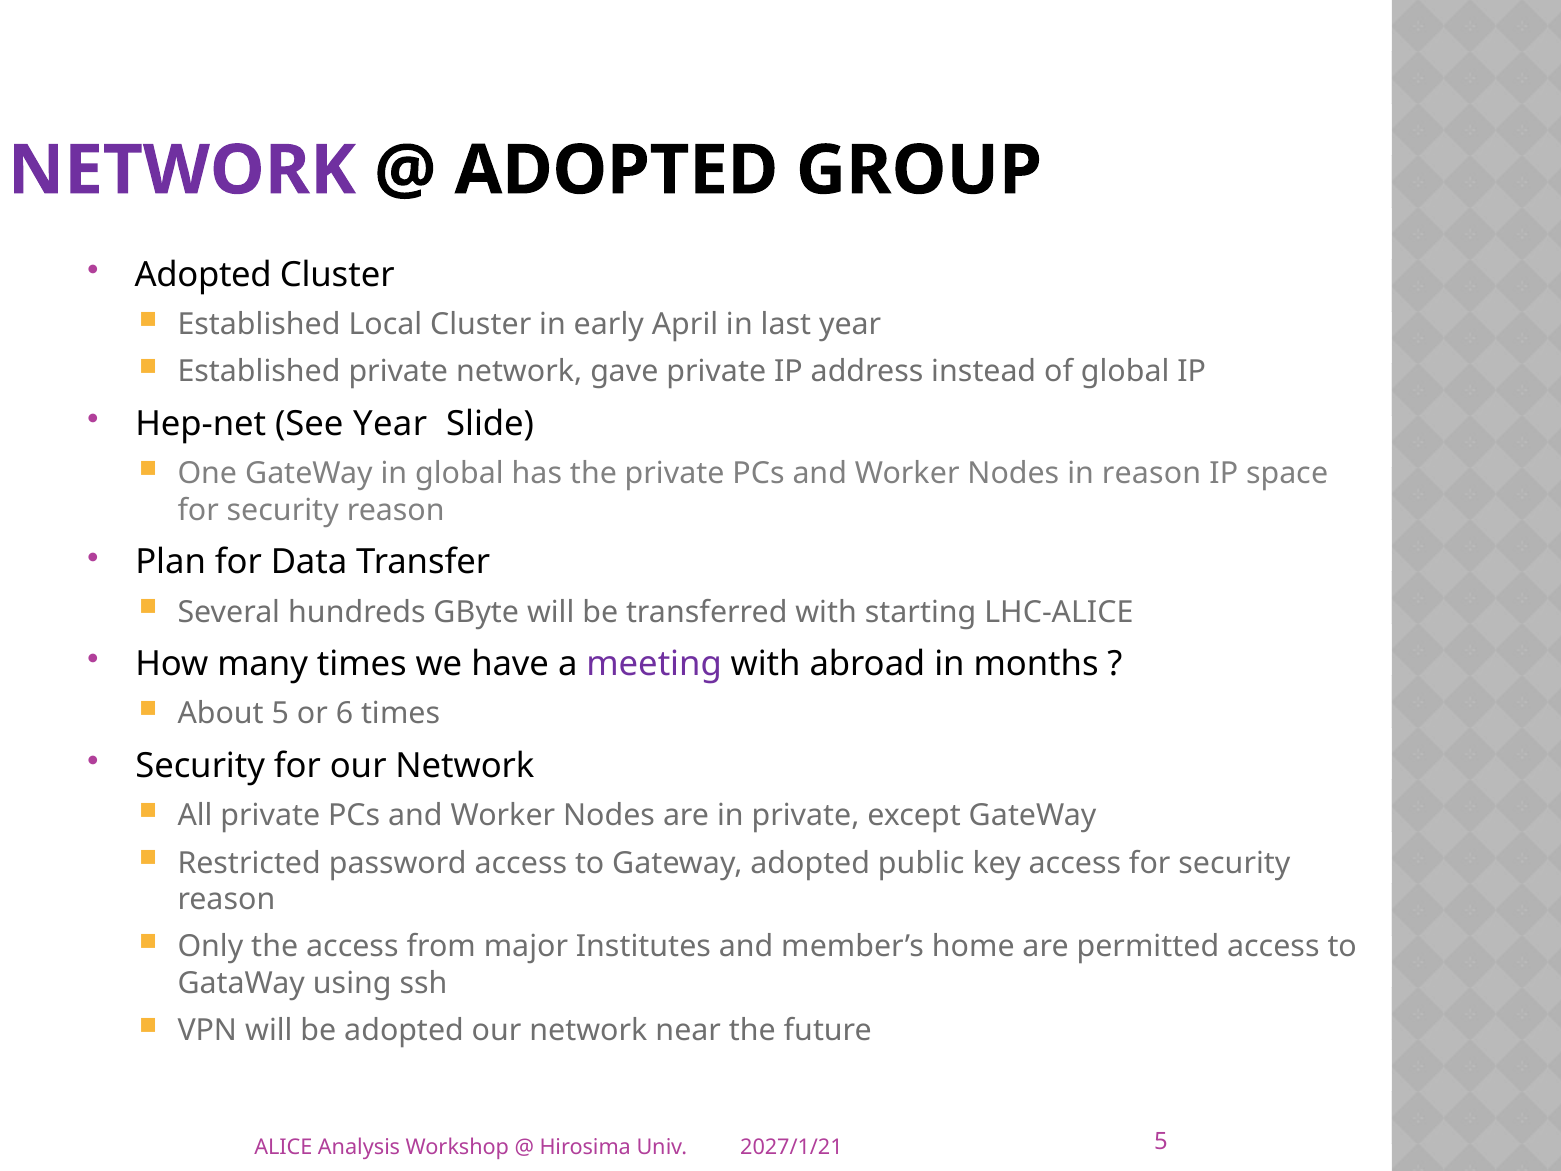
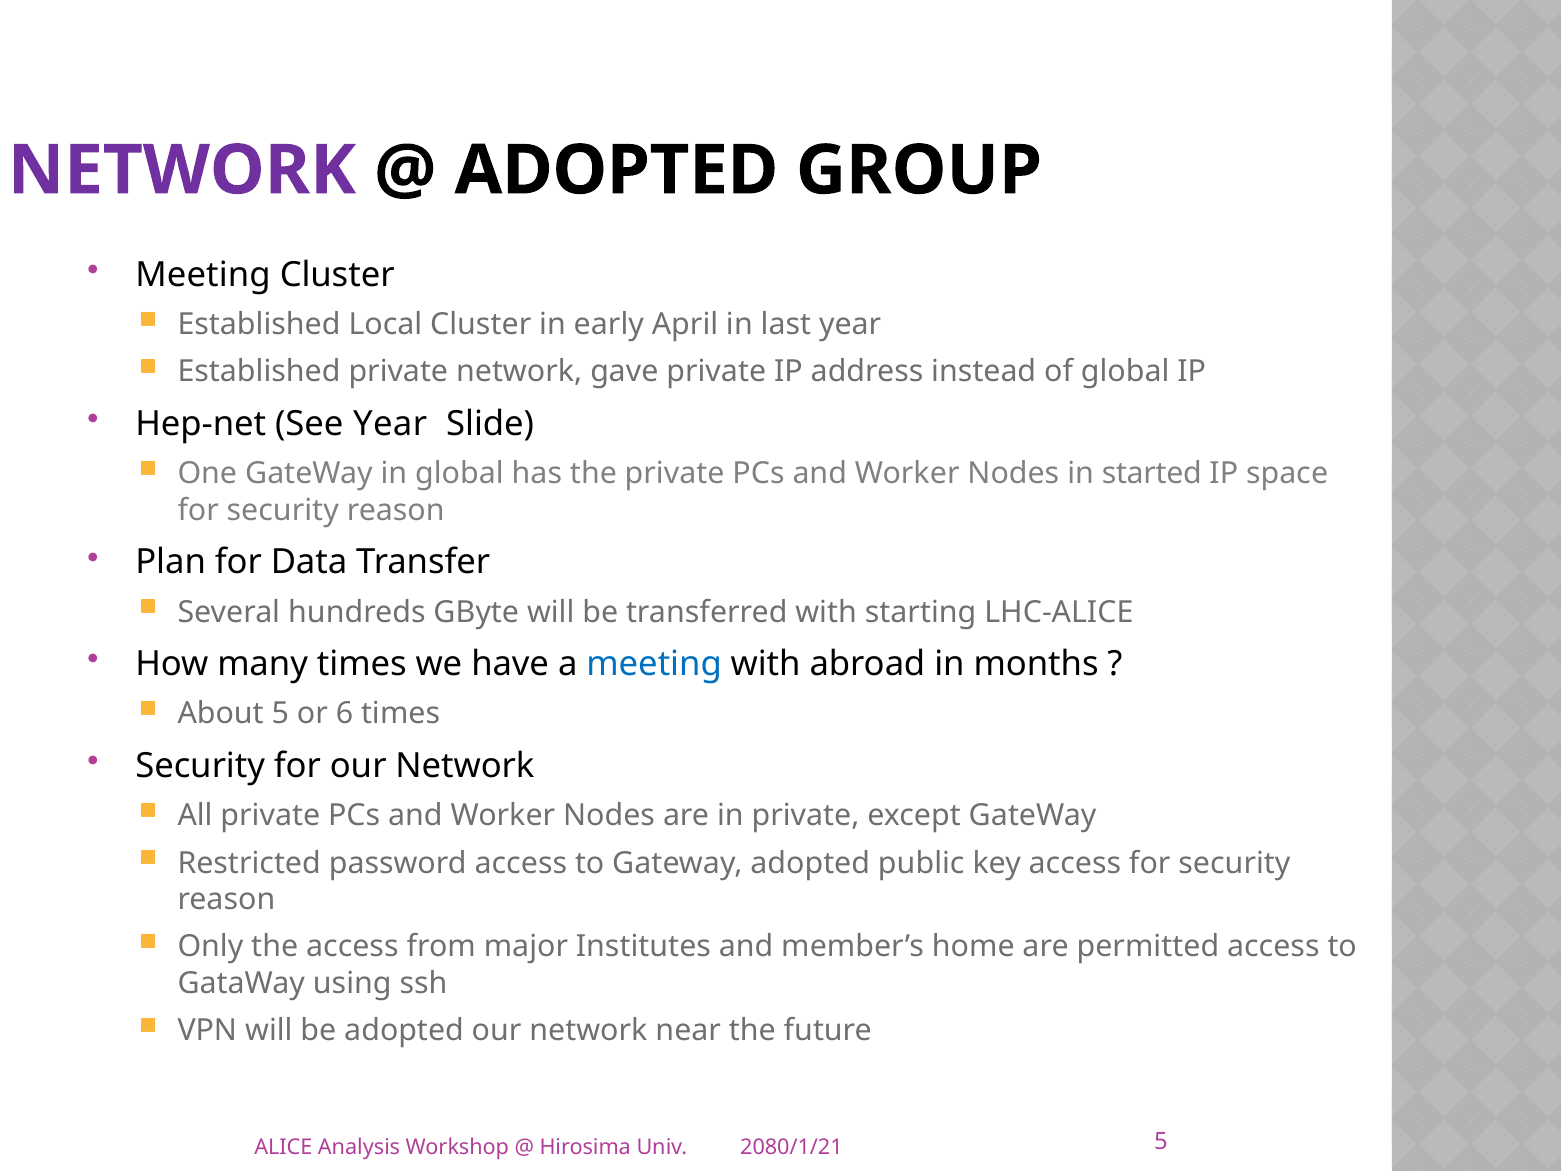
Adopted: Adopted -> Meeting (203, 275)
in reason: reason -> started (1152, 474)
meeting colour: purple -> blue (654, 664)
2027/1/21: 2027/1/21 -> 2080/1/21 (791, 1147)
